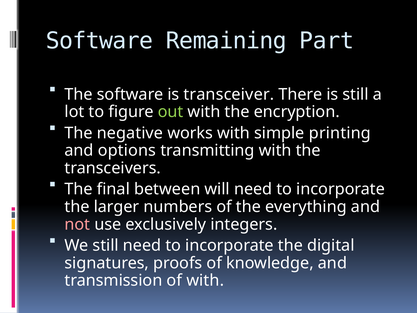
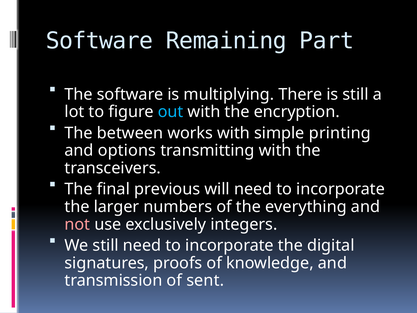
transceiver: transceiver -> multiplying (229, 94)
out colour: light green -> light blue (171, 112)
negative: negative -> between (130, 133)
between: between -> previous (167, 189)
of with: with -> sent (205, 280)
